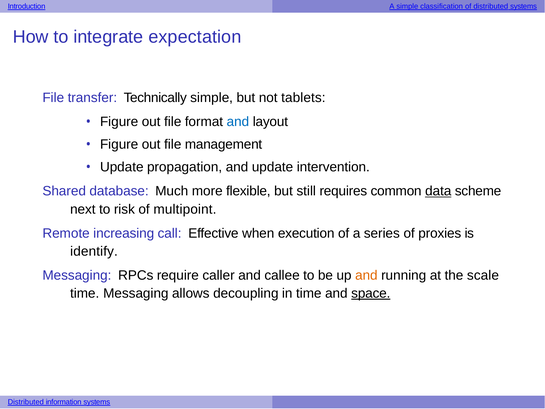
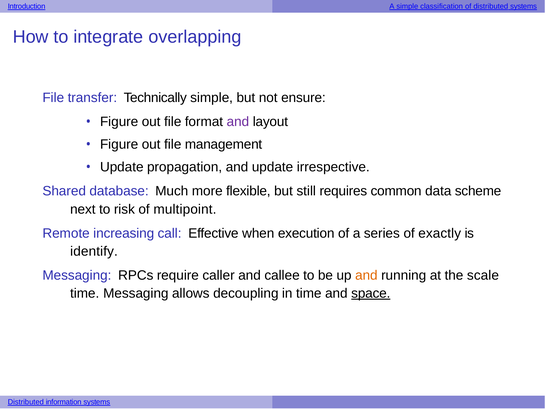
expectation: expectation -> overlapping (195, 37)
tablets: tablets -> ensure (303, 98)
and colour: blue -> purple (238, 122)
intervention: intervention -> irrespective (333, 167)
data underline: present -> none (438, 191)
proxies: proxies -> exactly (440, 233)
